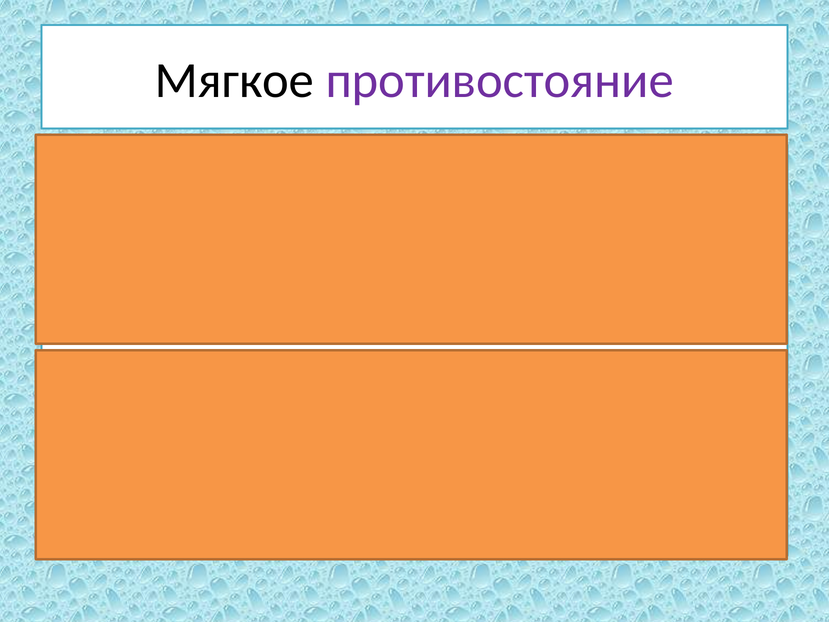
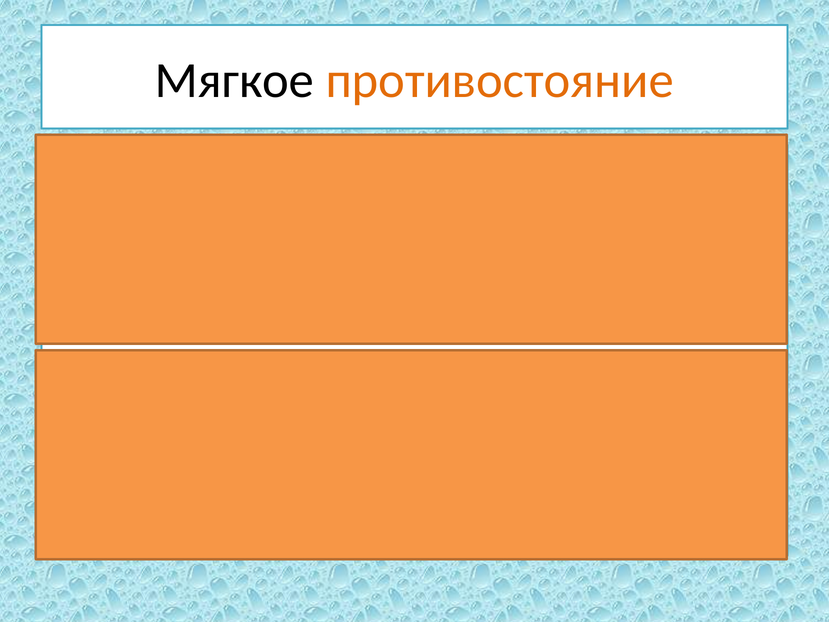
противостояние colour: purple -> orange (500, 80)
